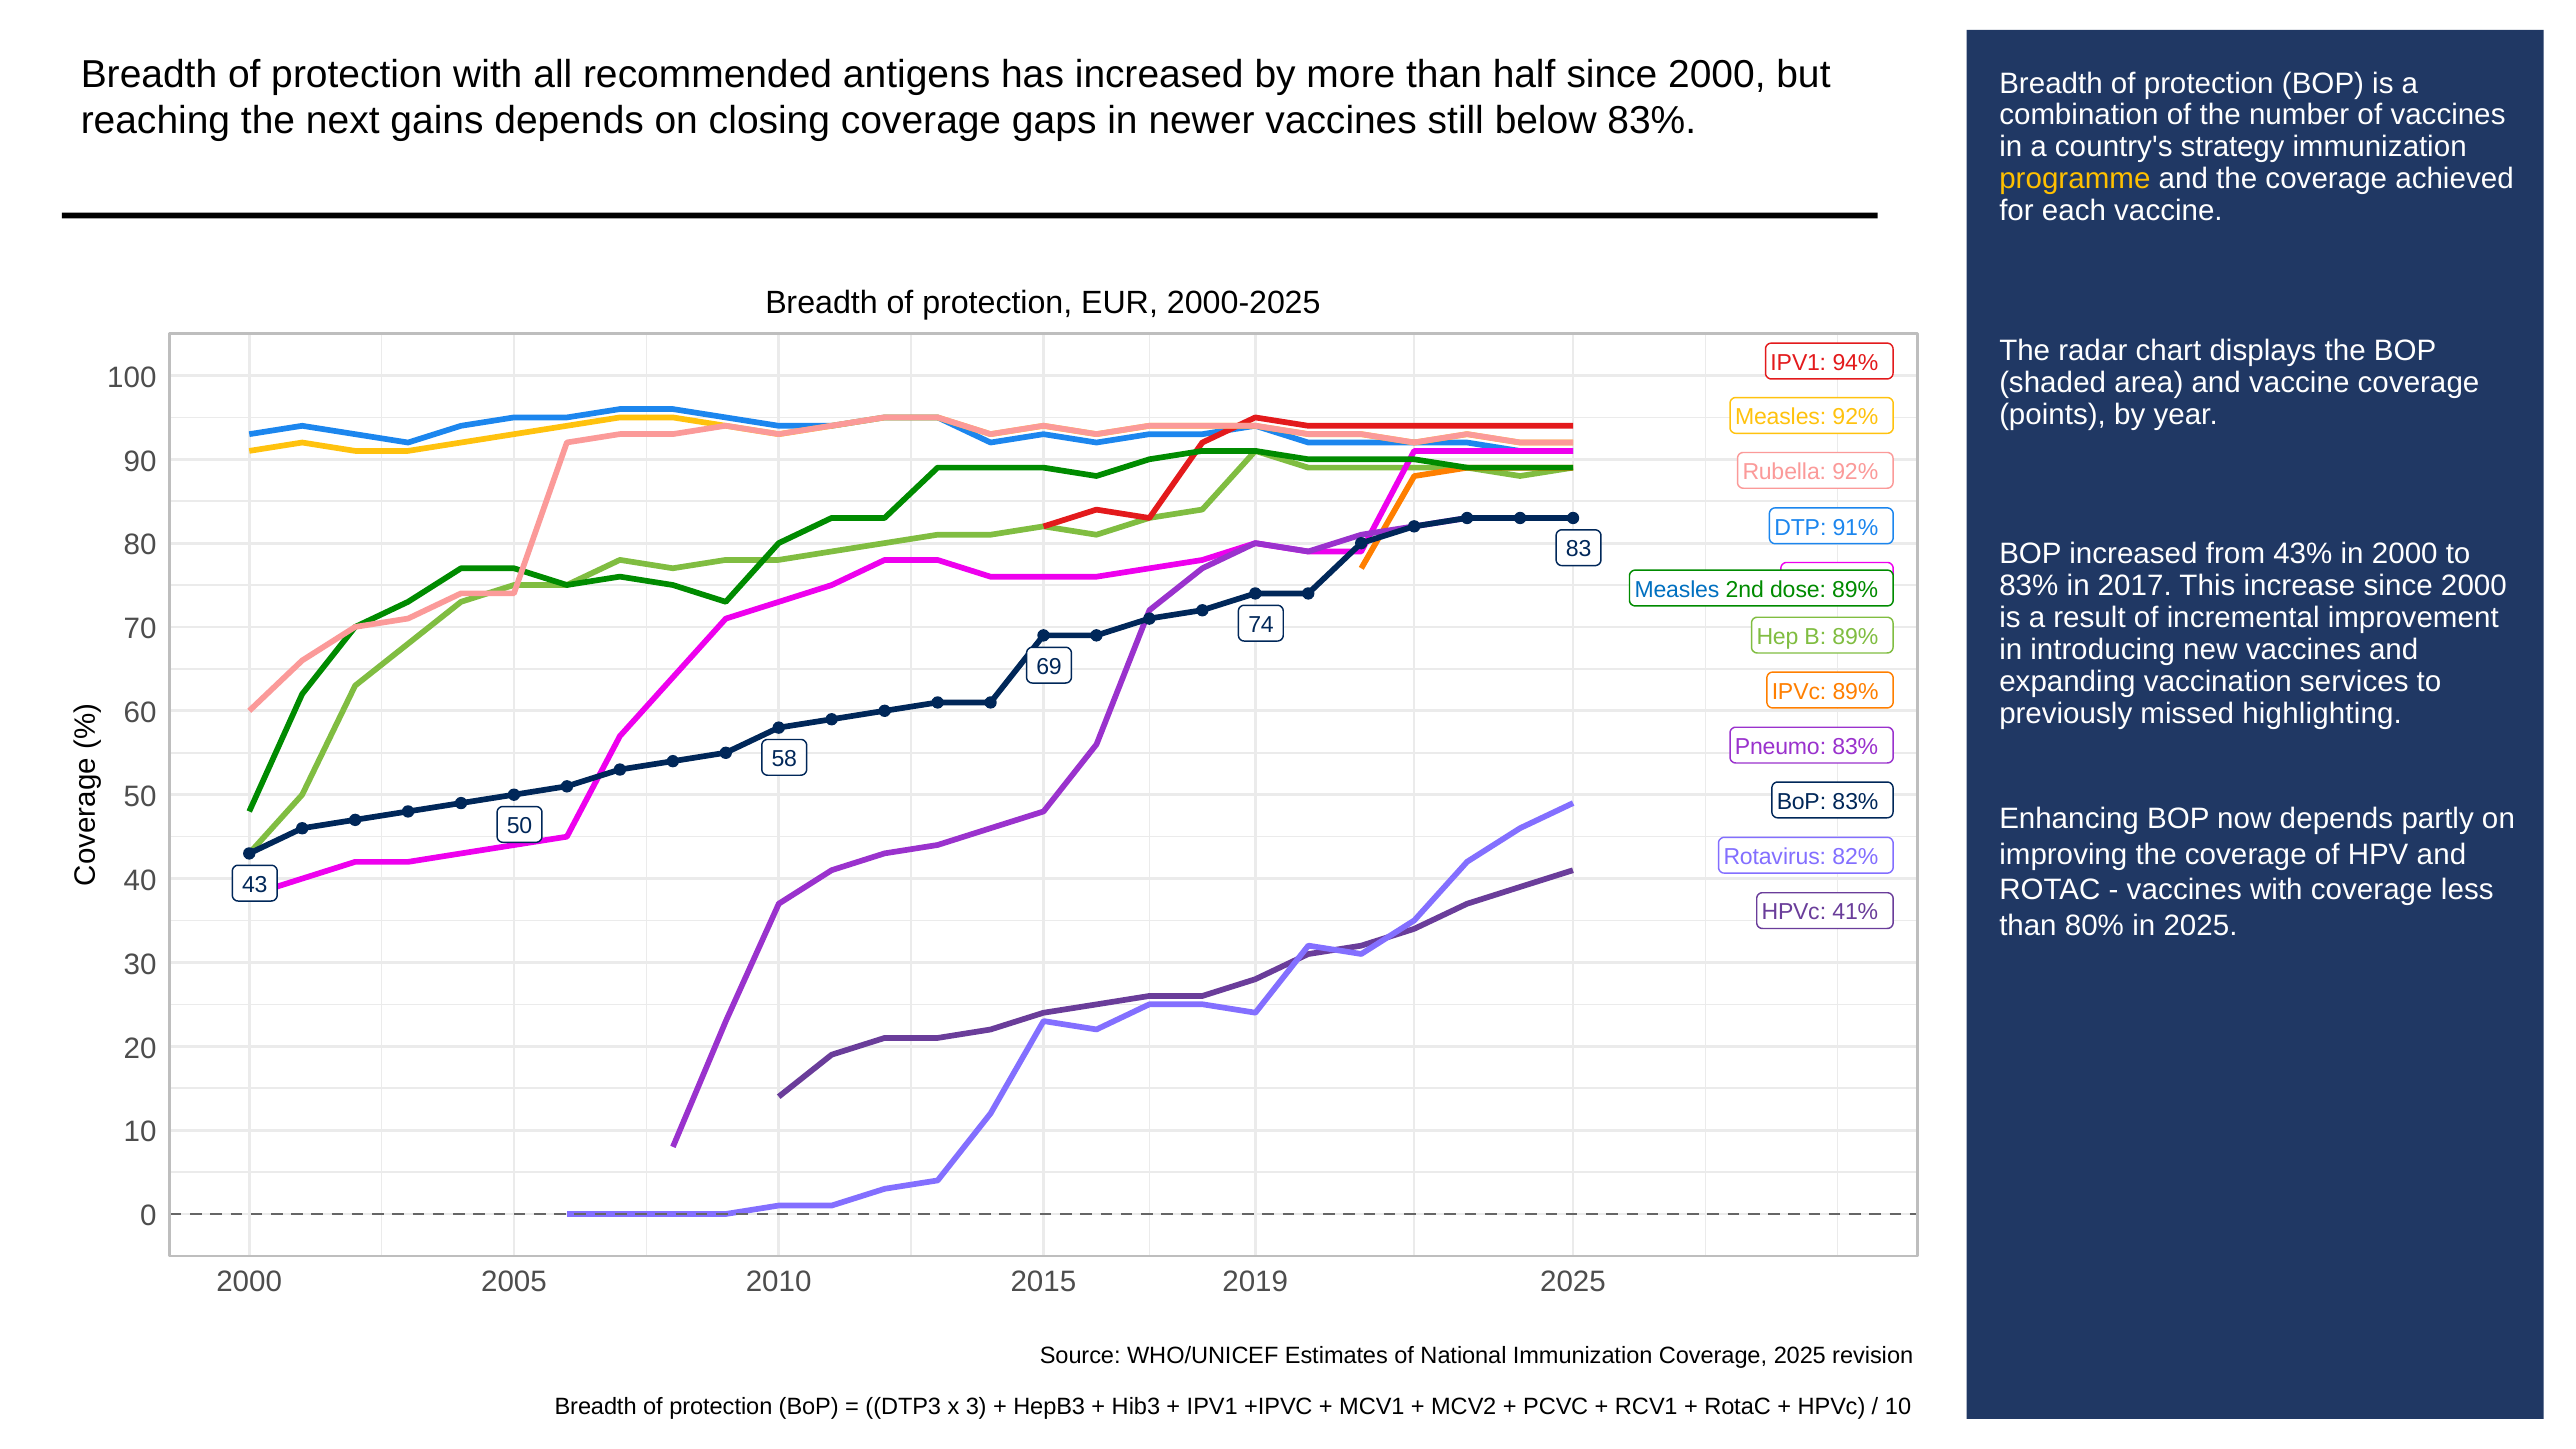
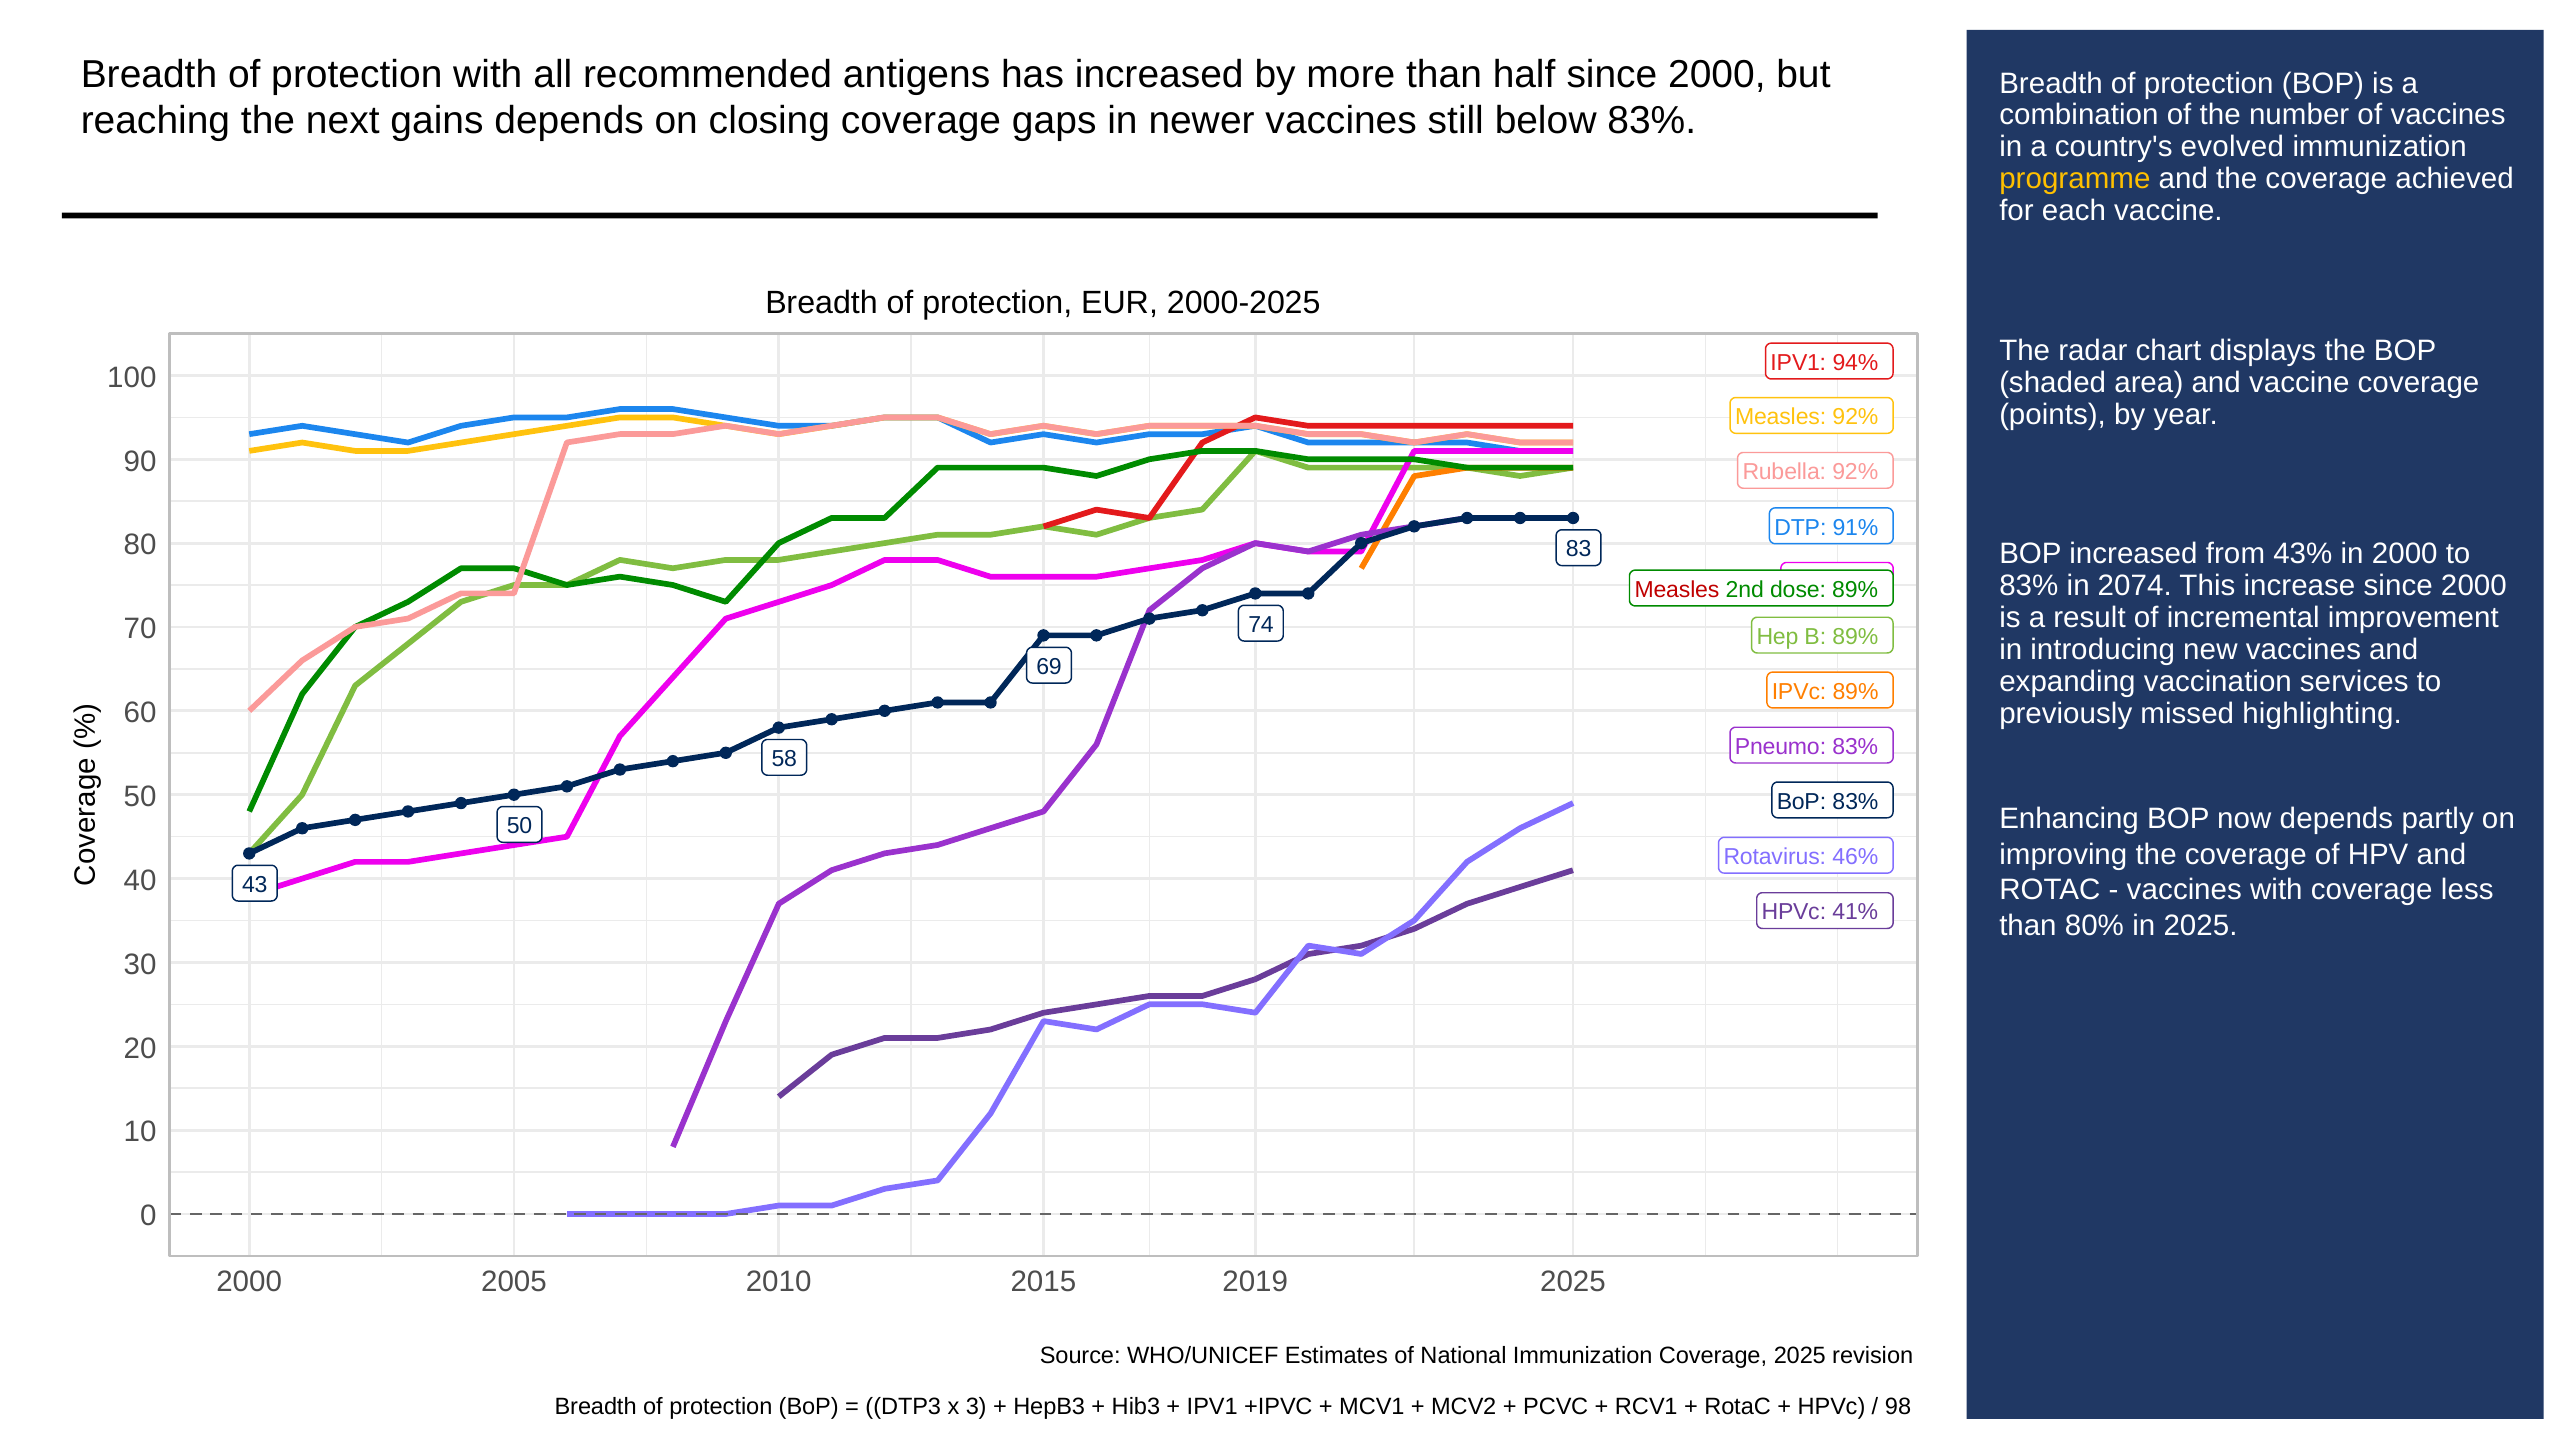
strategy: strategy -> evolved (2232, 147)
2017: 2017 -> 2074 (2135, 586)
Measles colour: blue -> red (1677, 590)
82%: 82% -> 46% (1855, 857)
10: 10 -> 98 (1898, 1407)
